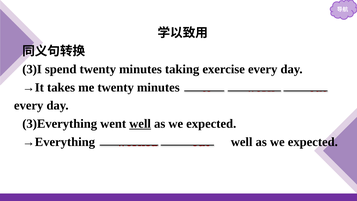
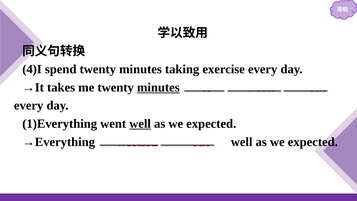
3)I: 3)I -> 4)I (32, 69)
minutes underline: none -> present (158, 87)
3)Everything: 3)Everything -> 1)Everything (60, 124)
